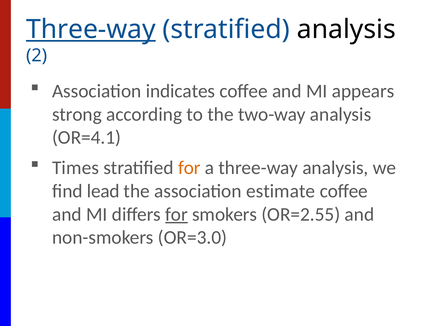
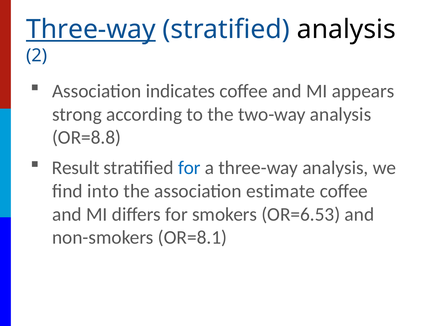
OR=4.1: OR=4.1 -> OR=8.8 (87, 138)
Times: Times -> Result (76, 168)
for colour: orange -> blue (189, 168)
lead: lead -> into (103, 191)
for underline: present -> none (176, 214)
OR=2.55: OR=2.55 -> OR=6.53 (301, 214)
OR=3.0: OR=3.0 -> OR=8.1 (192, 238)
